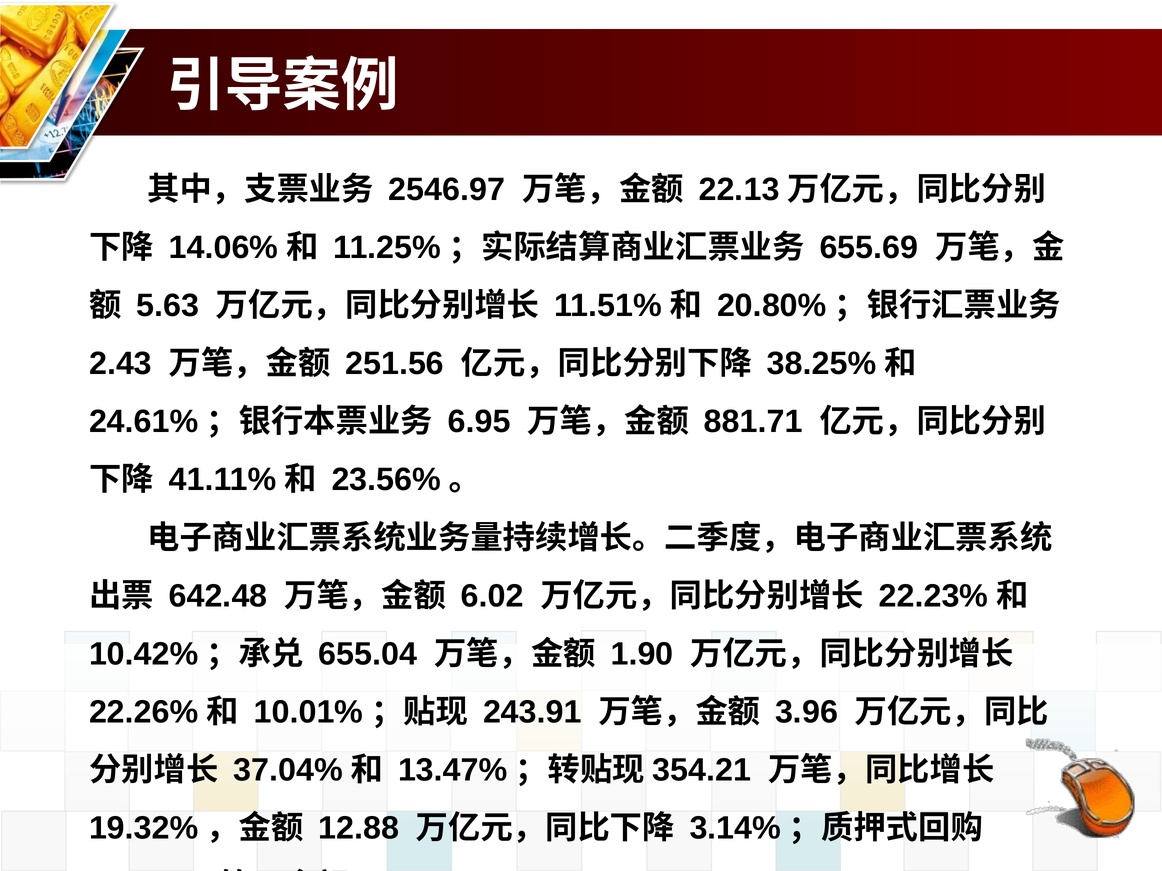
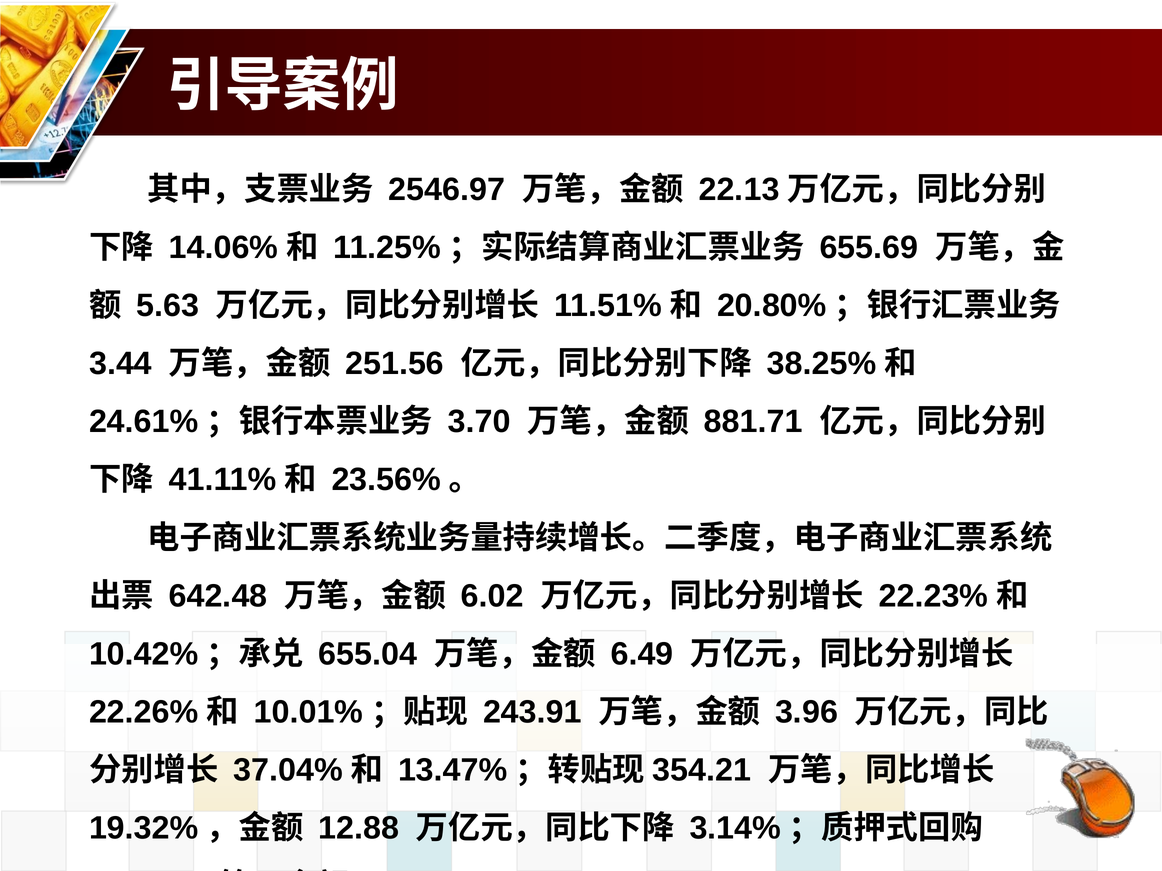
2.43: 2.43 -> 3.44 (121, 364)
6.95: 6.95 -> 3.70 (479, 422)
1.90: 1.90 -> 6.49 (642, 654)
